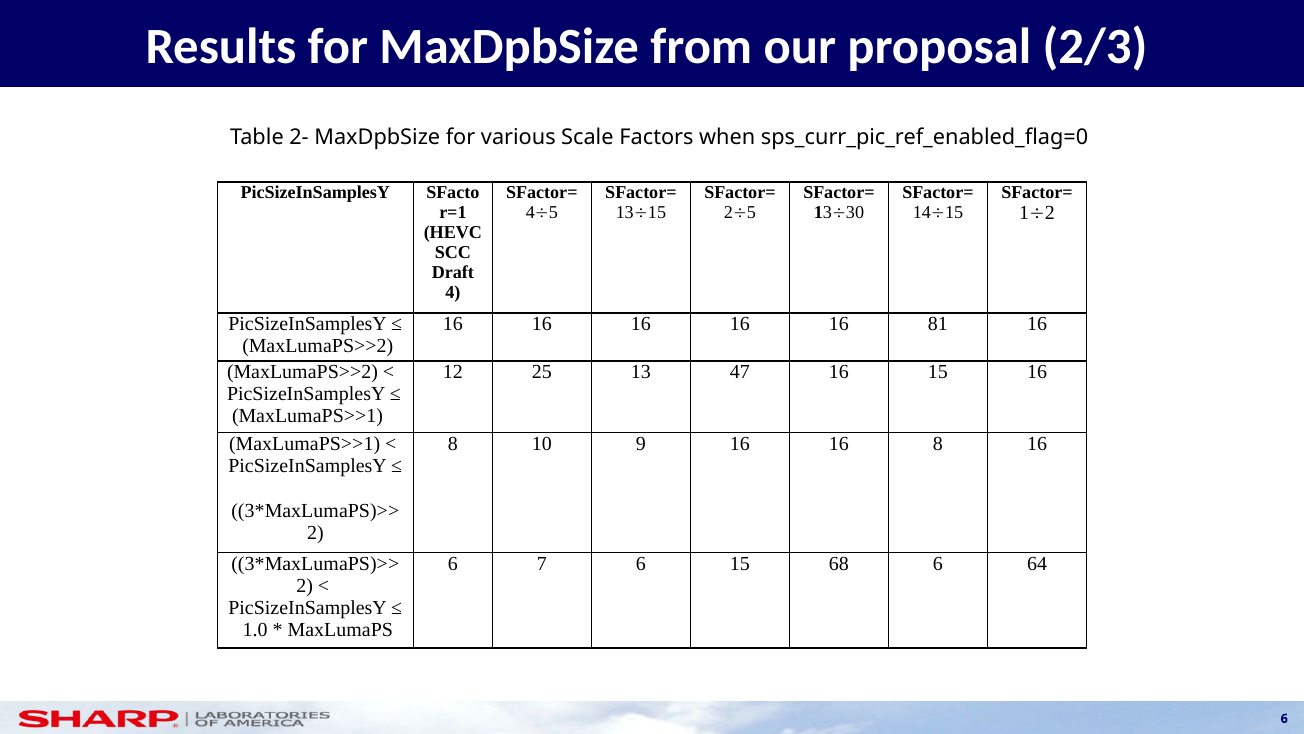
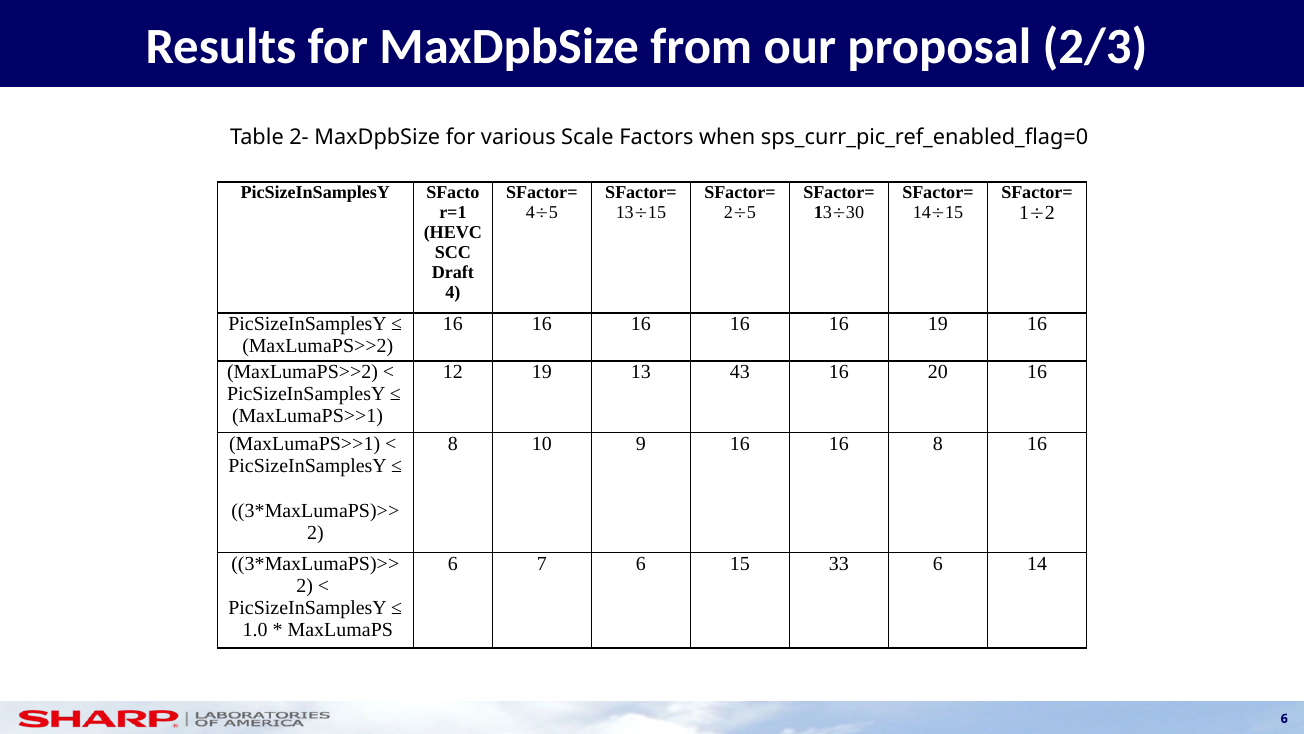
16 81: 81 -> 19 (938, 324)
12 25: 25 -> 19 (542, 372)
47: 47 -> 43 (740, 372)
16 15: 15 -> 20 (938, 372)
68: 68 -> 33 (839, 563)
64: 64 -> 14 (1037, 563)
